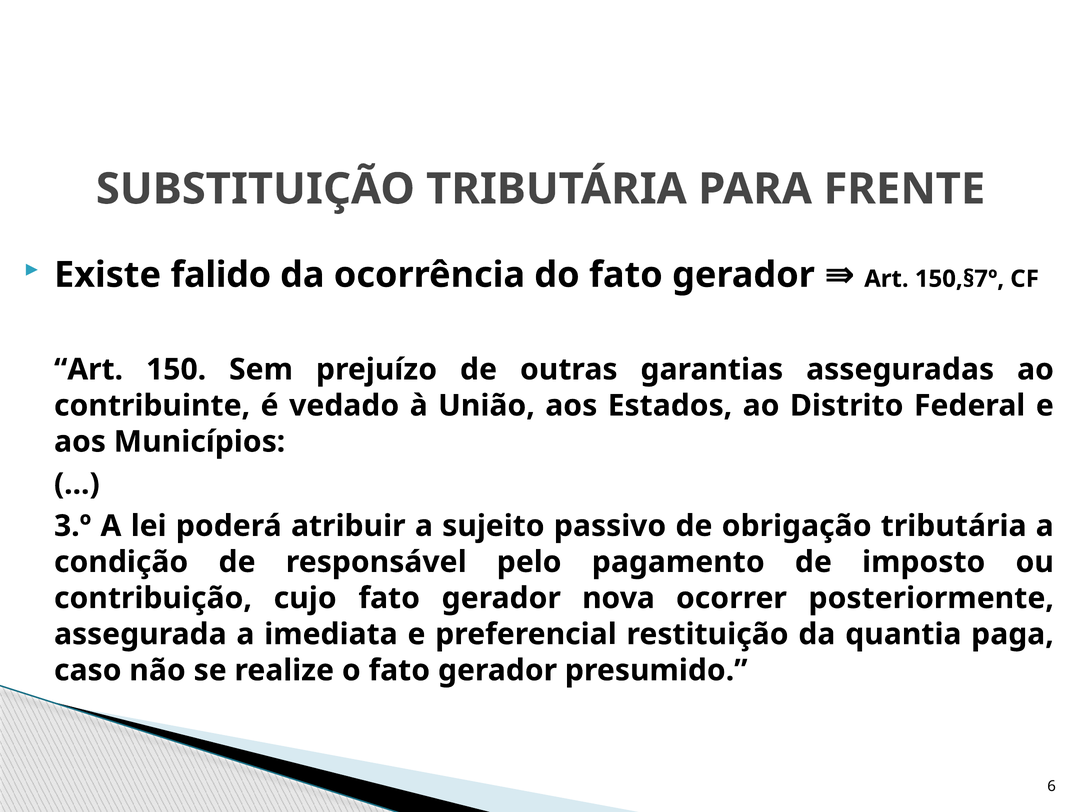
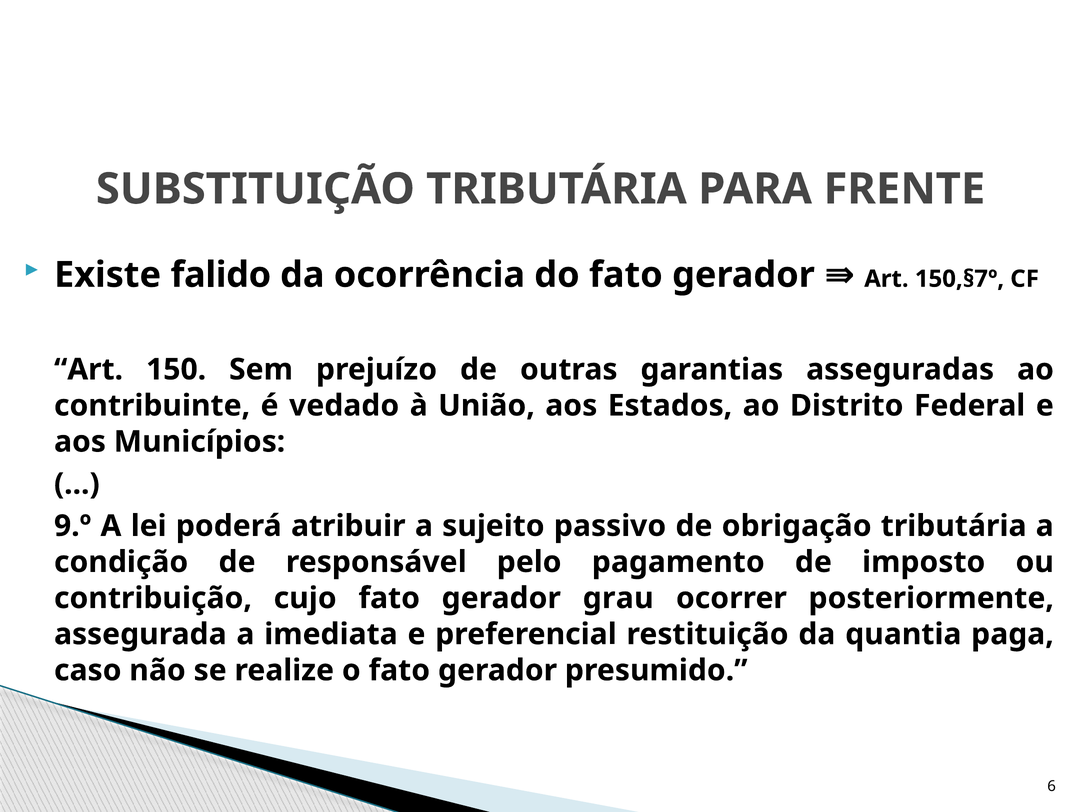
3.º: 3.º -> 9.º (73, 526)
nova: nova -> grau (618, 598)
